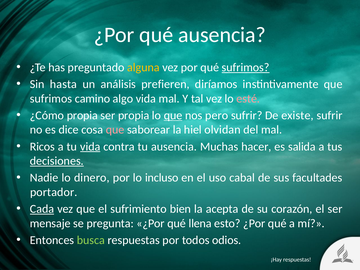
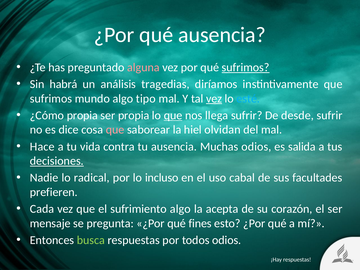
alguna colour: yellow -> pink (143, 67)
hasta: hasta -> habrá (64, 84)
prefieren: prefieren -> tragedias (165, 84)
camino: camino -> mundo (92, 99)
algo vida: vida -> tipo (146, 99)
vez underline: none -> present (214, 99)
esté colour: pink -> light blue (248, 99)
pero: pero -> llega (217, 115)
existe: existe -> desde (297, 115)
Ricos: Ricos -> Hace (42, 147)
vida underline: present -> none (90, 147)
Muchas hacer: hacer -> odios (256, 147)
dinero: dinero -> radical (92, 178)
portador: portador -> prefieren (54, 192)
Cada underline: present -> none (42, 209)
sufrimiento bien: bien -> algo (180, 209)
llena: llena -> fines (200, 223)
